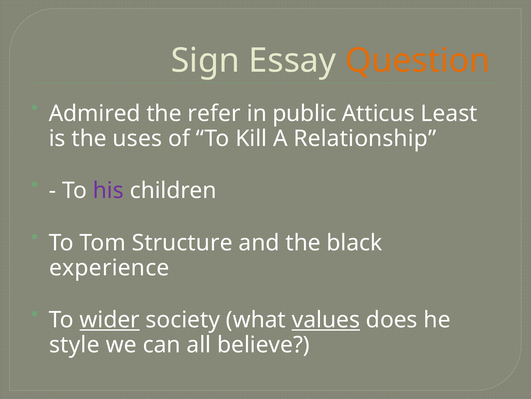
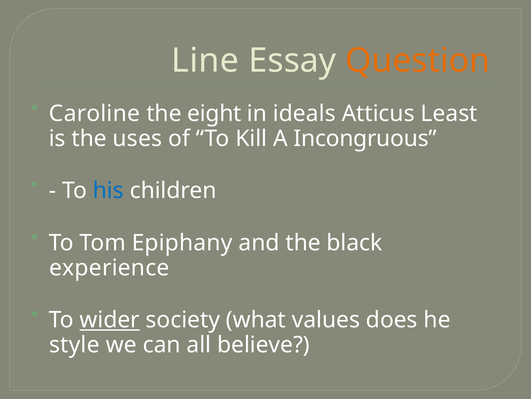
Sign: Sign -> Line (205, 60)
Admired: Admired -> Caroline (94, 114)
refer: refer -> eight (214, 114)
public: public -> ideals (304, 114)
Relationship: Relationship -> Incongruous (365, 138)
his colour: purple -> blue (108, 190)
Structure: Structure -> Epiphany (182, 243)
values underline: present -> none (326, 319)
